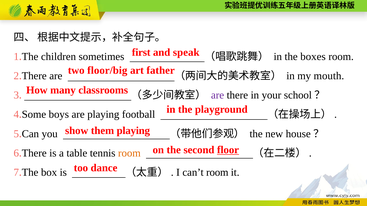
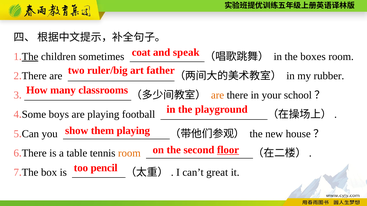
first: first -> coat (141, 52)
The underline: none -> present (30, 57)
floor/big: floor/big -> ruler/big (107, 71)
mouth: mouth -> rubber (329, 76)
are colour: purple -> orange (218, 95)
dance: dance -> pencil (104, 168)
can’t room: room -> great (217, 173)
